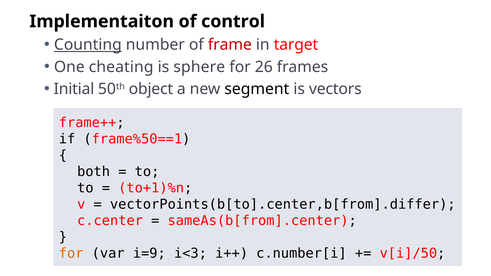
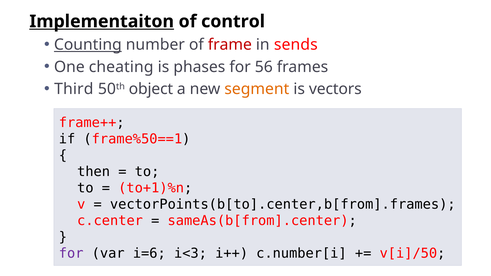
Implementaiton underline: none -> present (102, 21)
target: target -> sends (296, 45)
sphere: sphere -> phases (199, 67)
26: 26 -> 56 (264, 67)
Initial: Initial -> Third (74, 89)
segment colour: black -> orange (257, 89)
both: both -> then (94, 172)
vectorPoints(b[to].center,b[from].differ: vectorPoints(b[to].center,b[from].differ -> vectorPoints(b[to].center,b[from].frames (283, 205)
for colour: orange -> purple (71, 254)
i=9: i=9 -> i=6 (149, 254)
